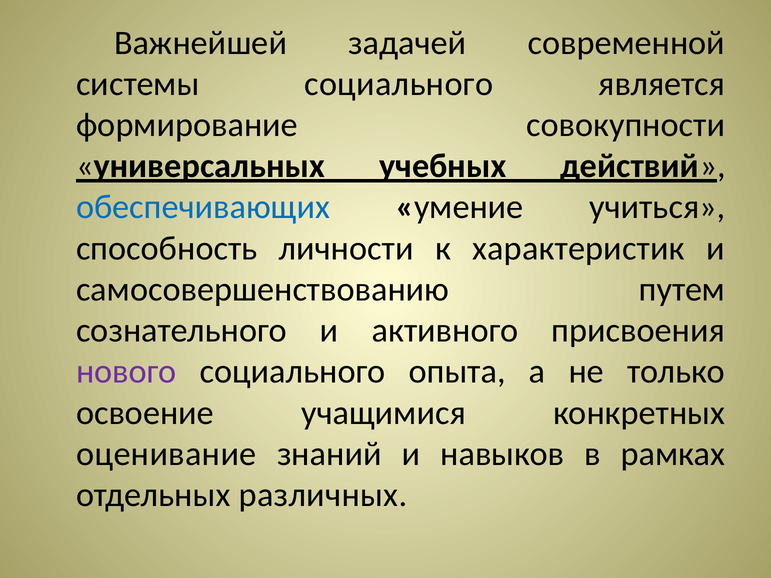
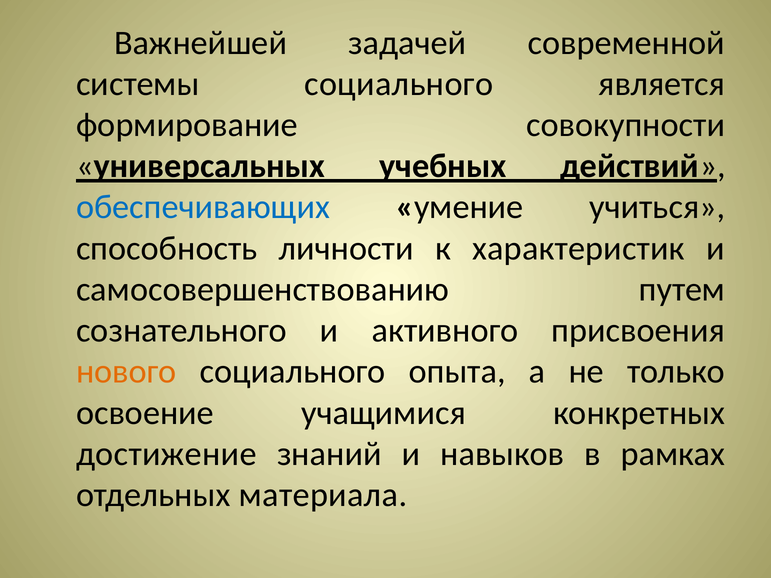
нового colour: purple -> orange (126, 372)
оценивание: оценивание -> достижение (166, 454)
различных: различных -> материала (323, 495)
